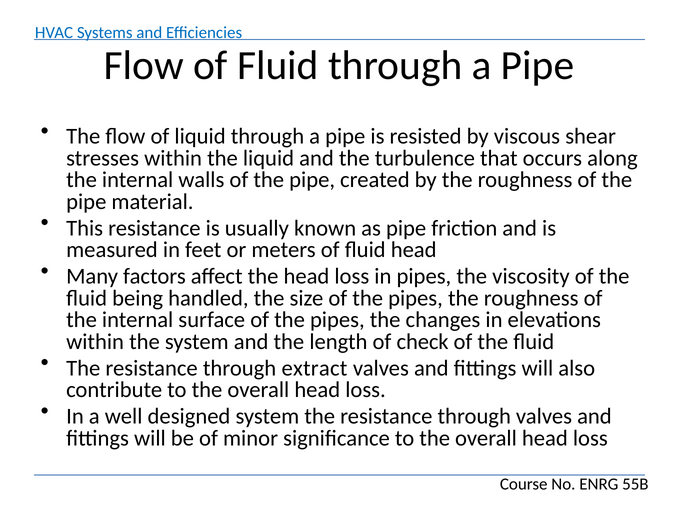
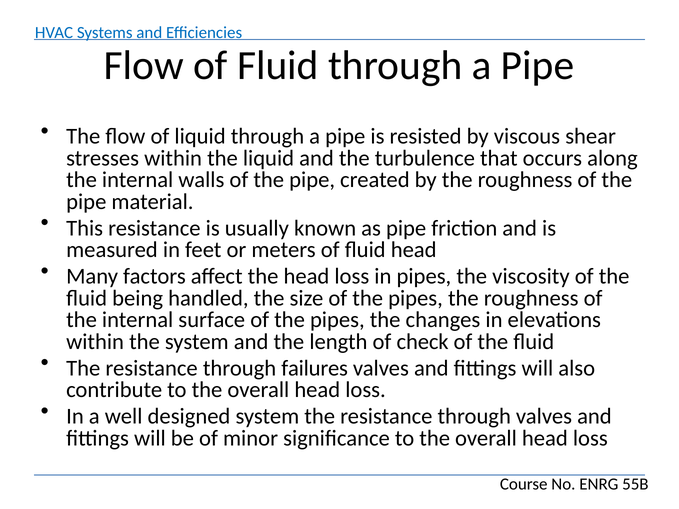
extract: extract -> failures (315, 368)
